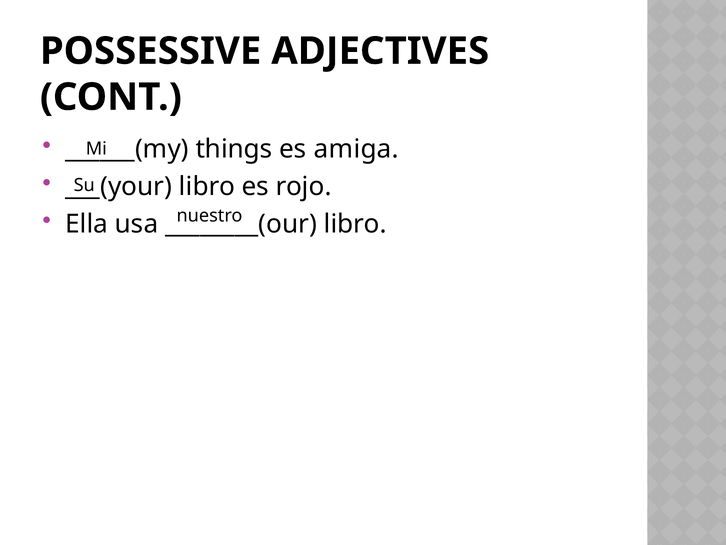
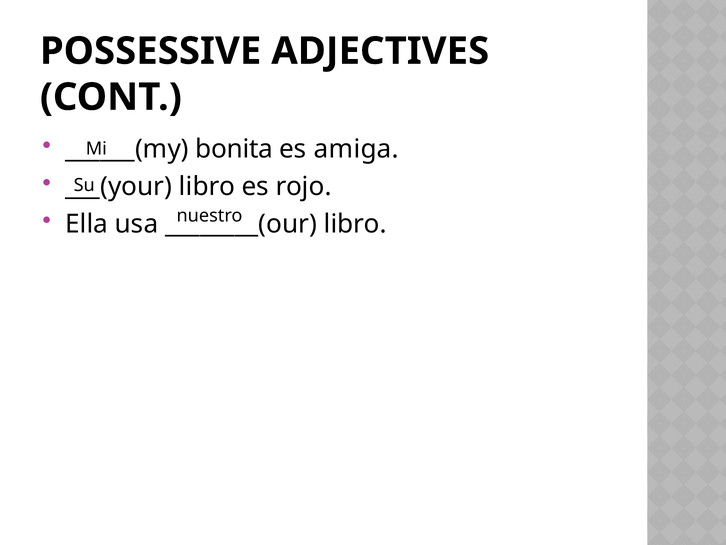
things: things -> bonita (234, 149)
